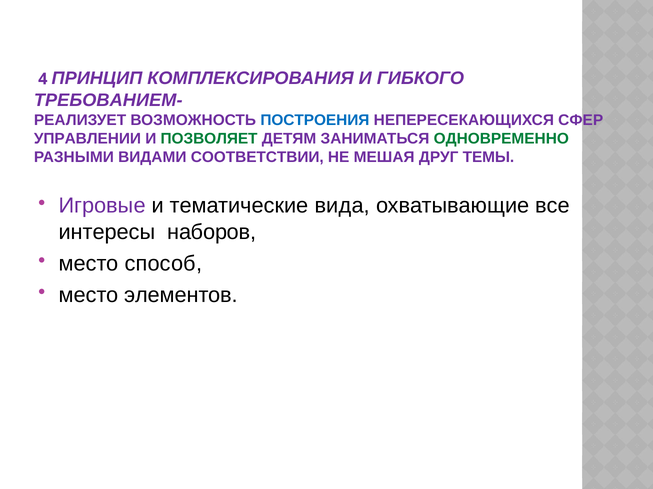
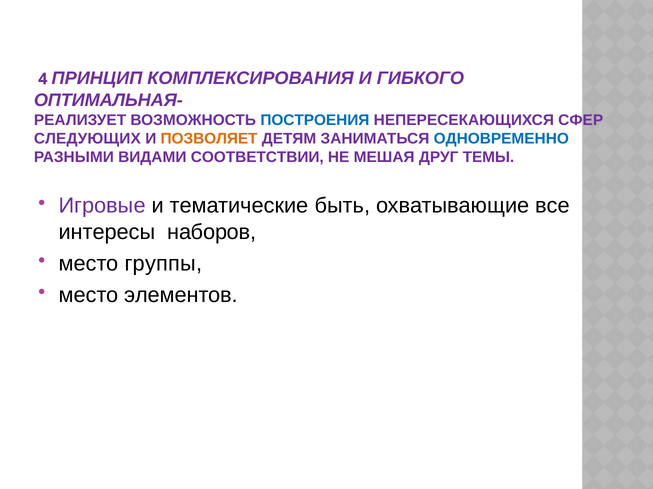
ТРЕБОВАНИЕМ-: ТРЕБОВАНИЕМ- -> ОПТИМАЛЬНАЯ- (108, 100)
УПРАВЛЕНИИ: УПРАВЛЕНИИ -> СЛЕДУЮЩИХ (87, 139)
ПОЗВОЛЯЕТ colour: green -> orange (209, 139)
ОДНОВРЕМЕННО colour: green -> blue (501, 139)
вида: вида -> быть (342, 206)
способ: способ -> группы (163, 264)
